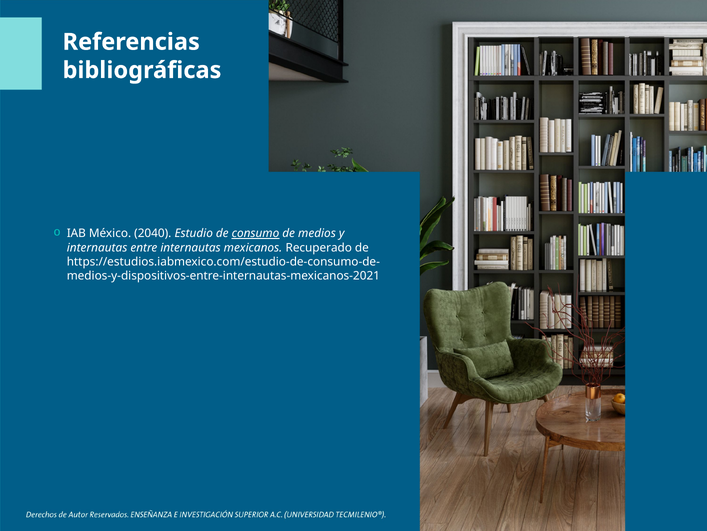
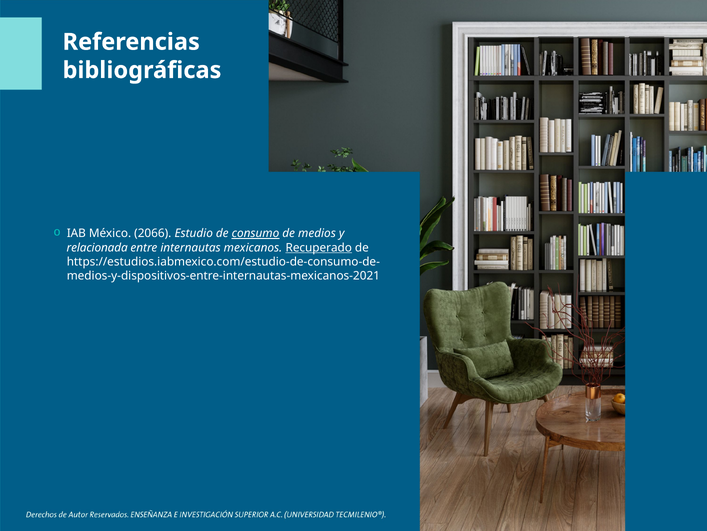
2040: 2040 -> 2066 (153, 233)
internautas: internautas -> relacionada (97, 247)
Recuperado underline: none -> present (319, 247)
